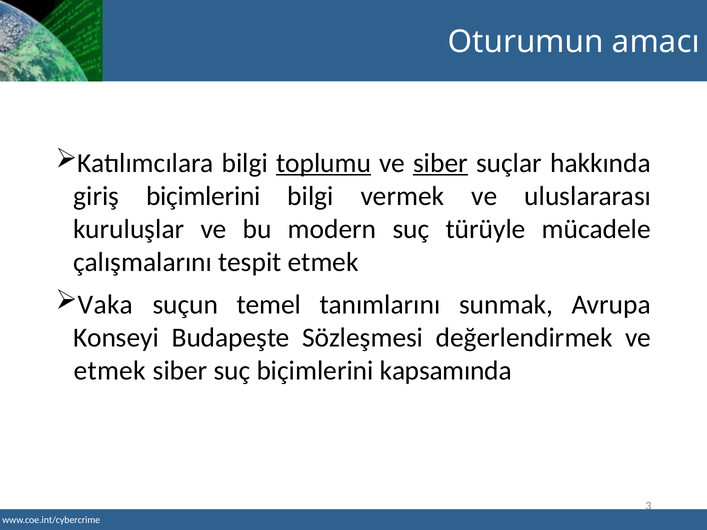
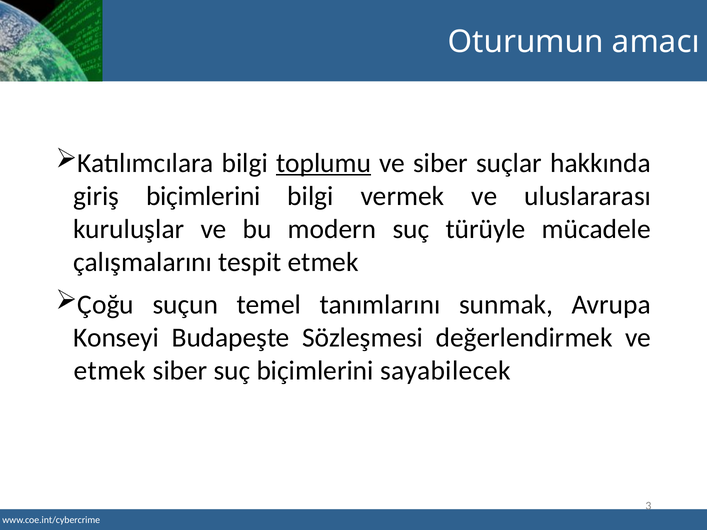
siber underline: present -> none (441, 163)
Vaka: Vaka -> Çoğu (106, 305)
kapsamında: kapsamında -> sayabilecek (445, 371)
